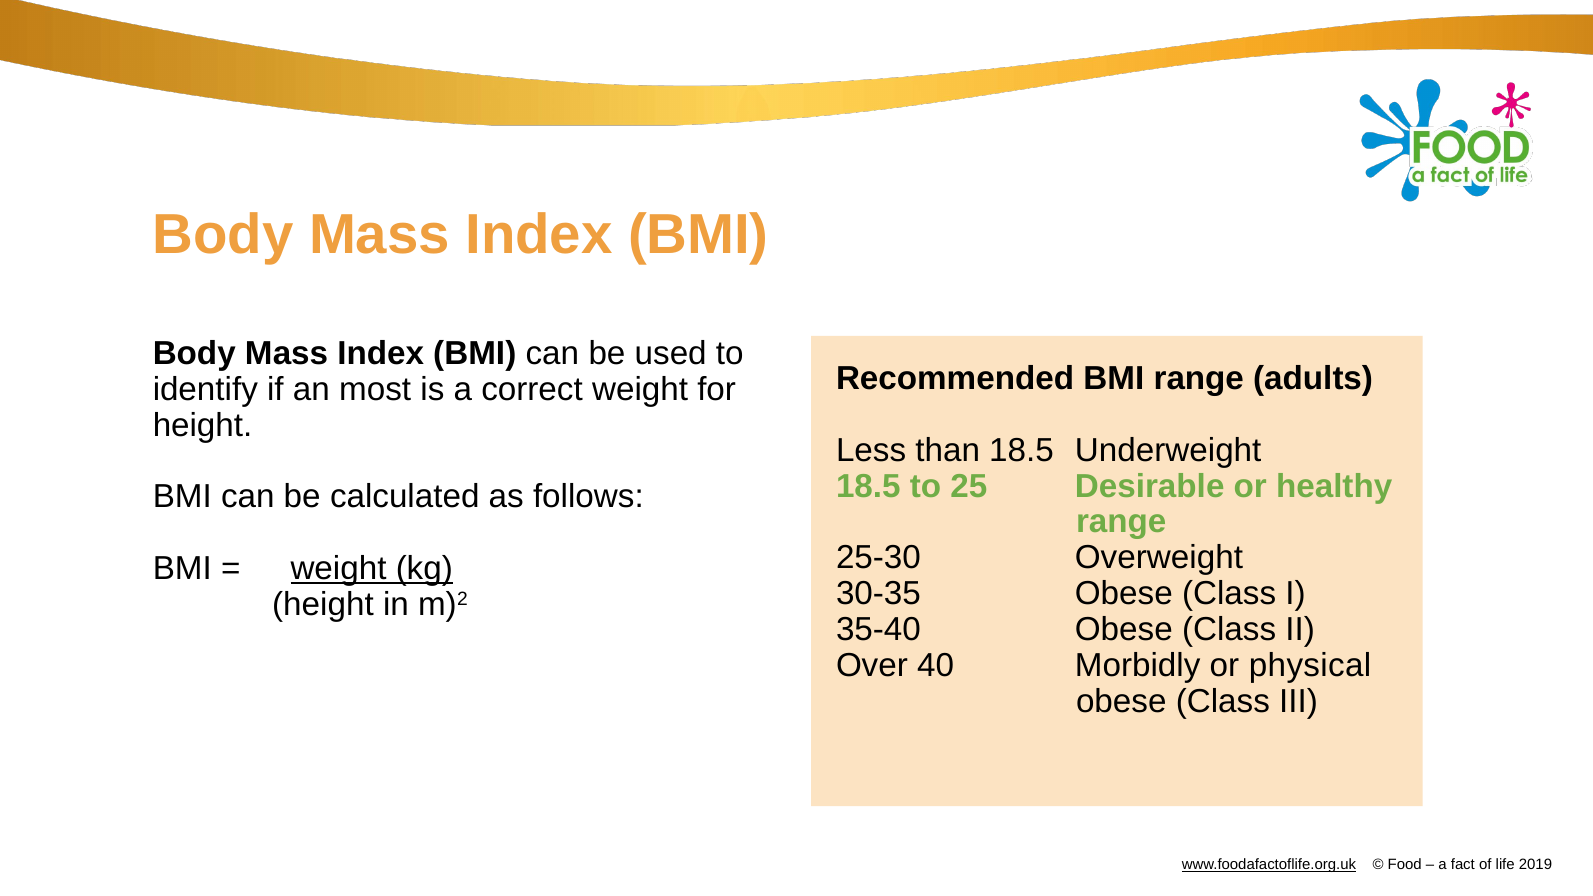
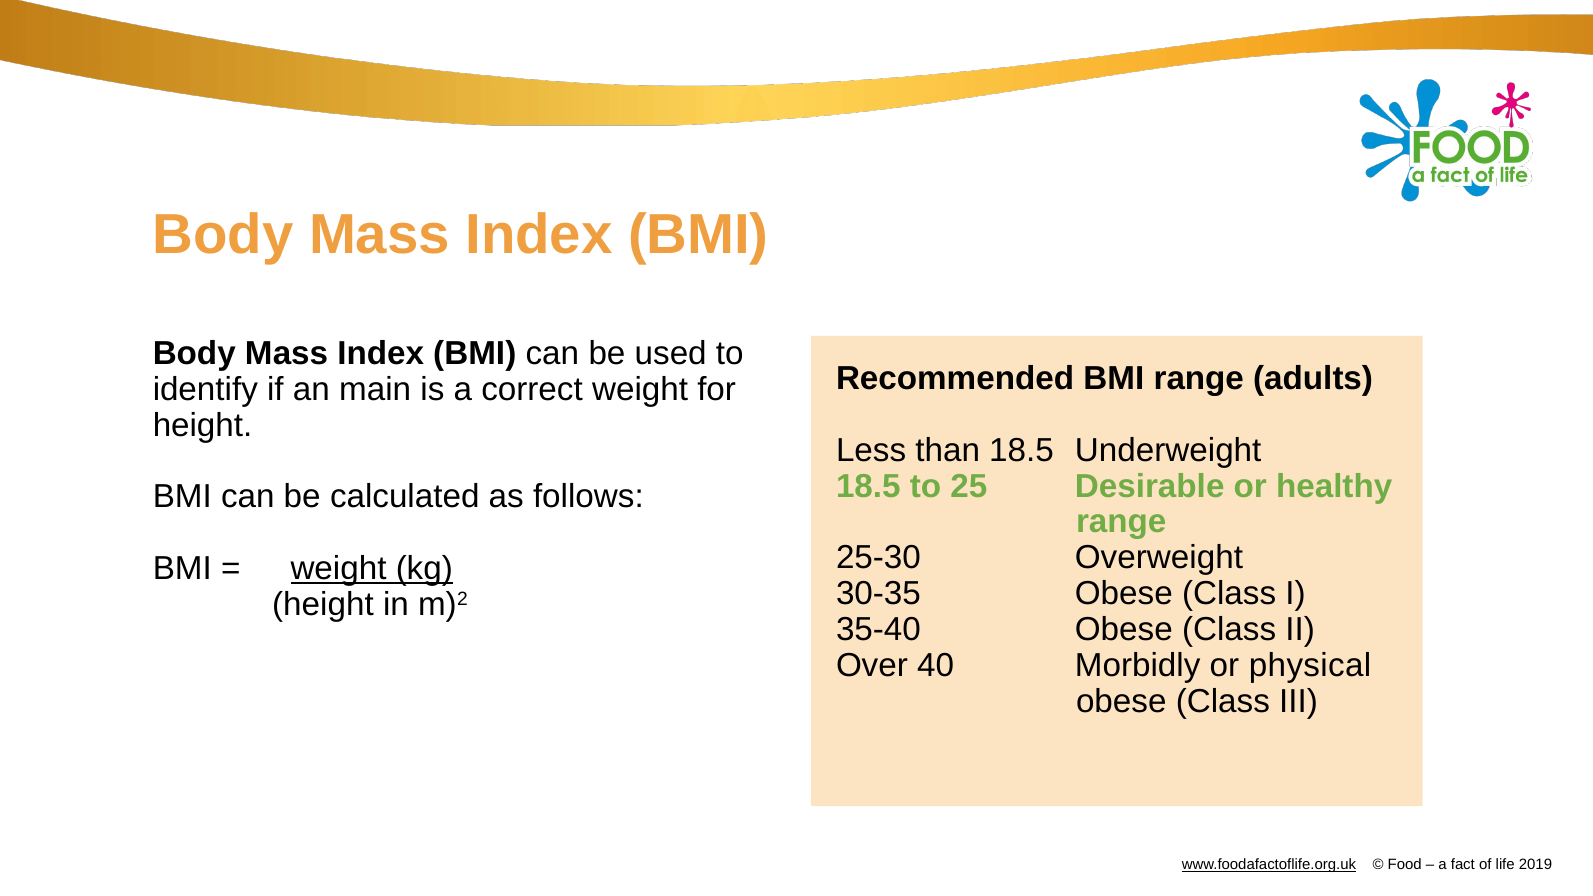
most: most -> main (375, 390)
